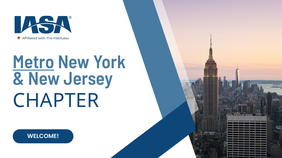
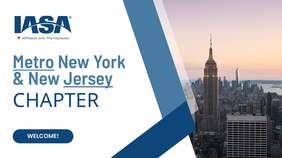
Jersey underline: none -> present (88, 79)
